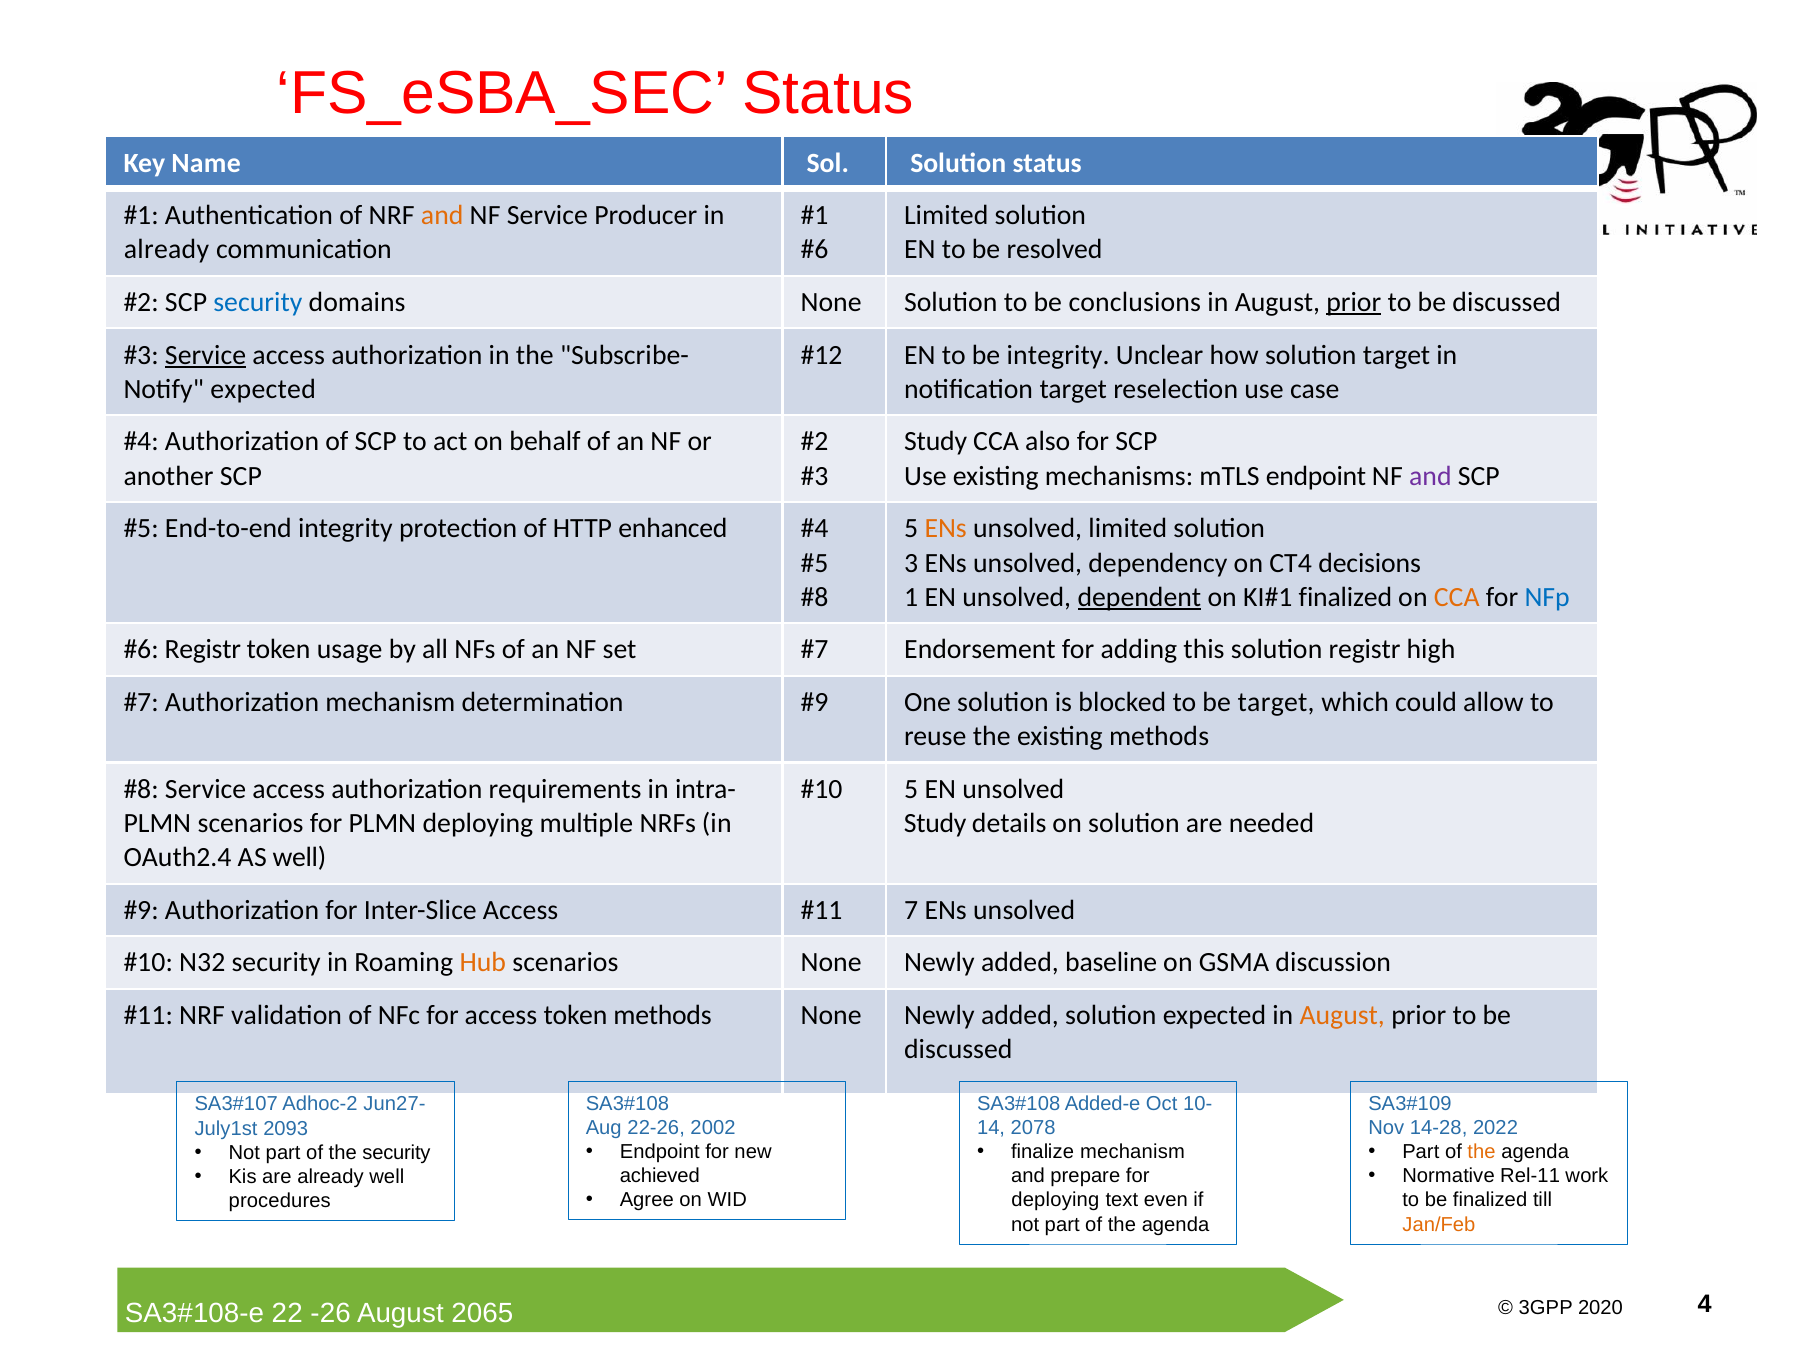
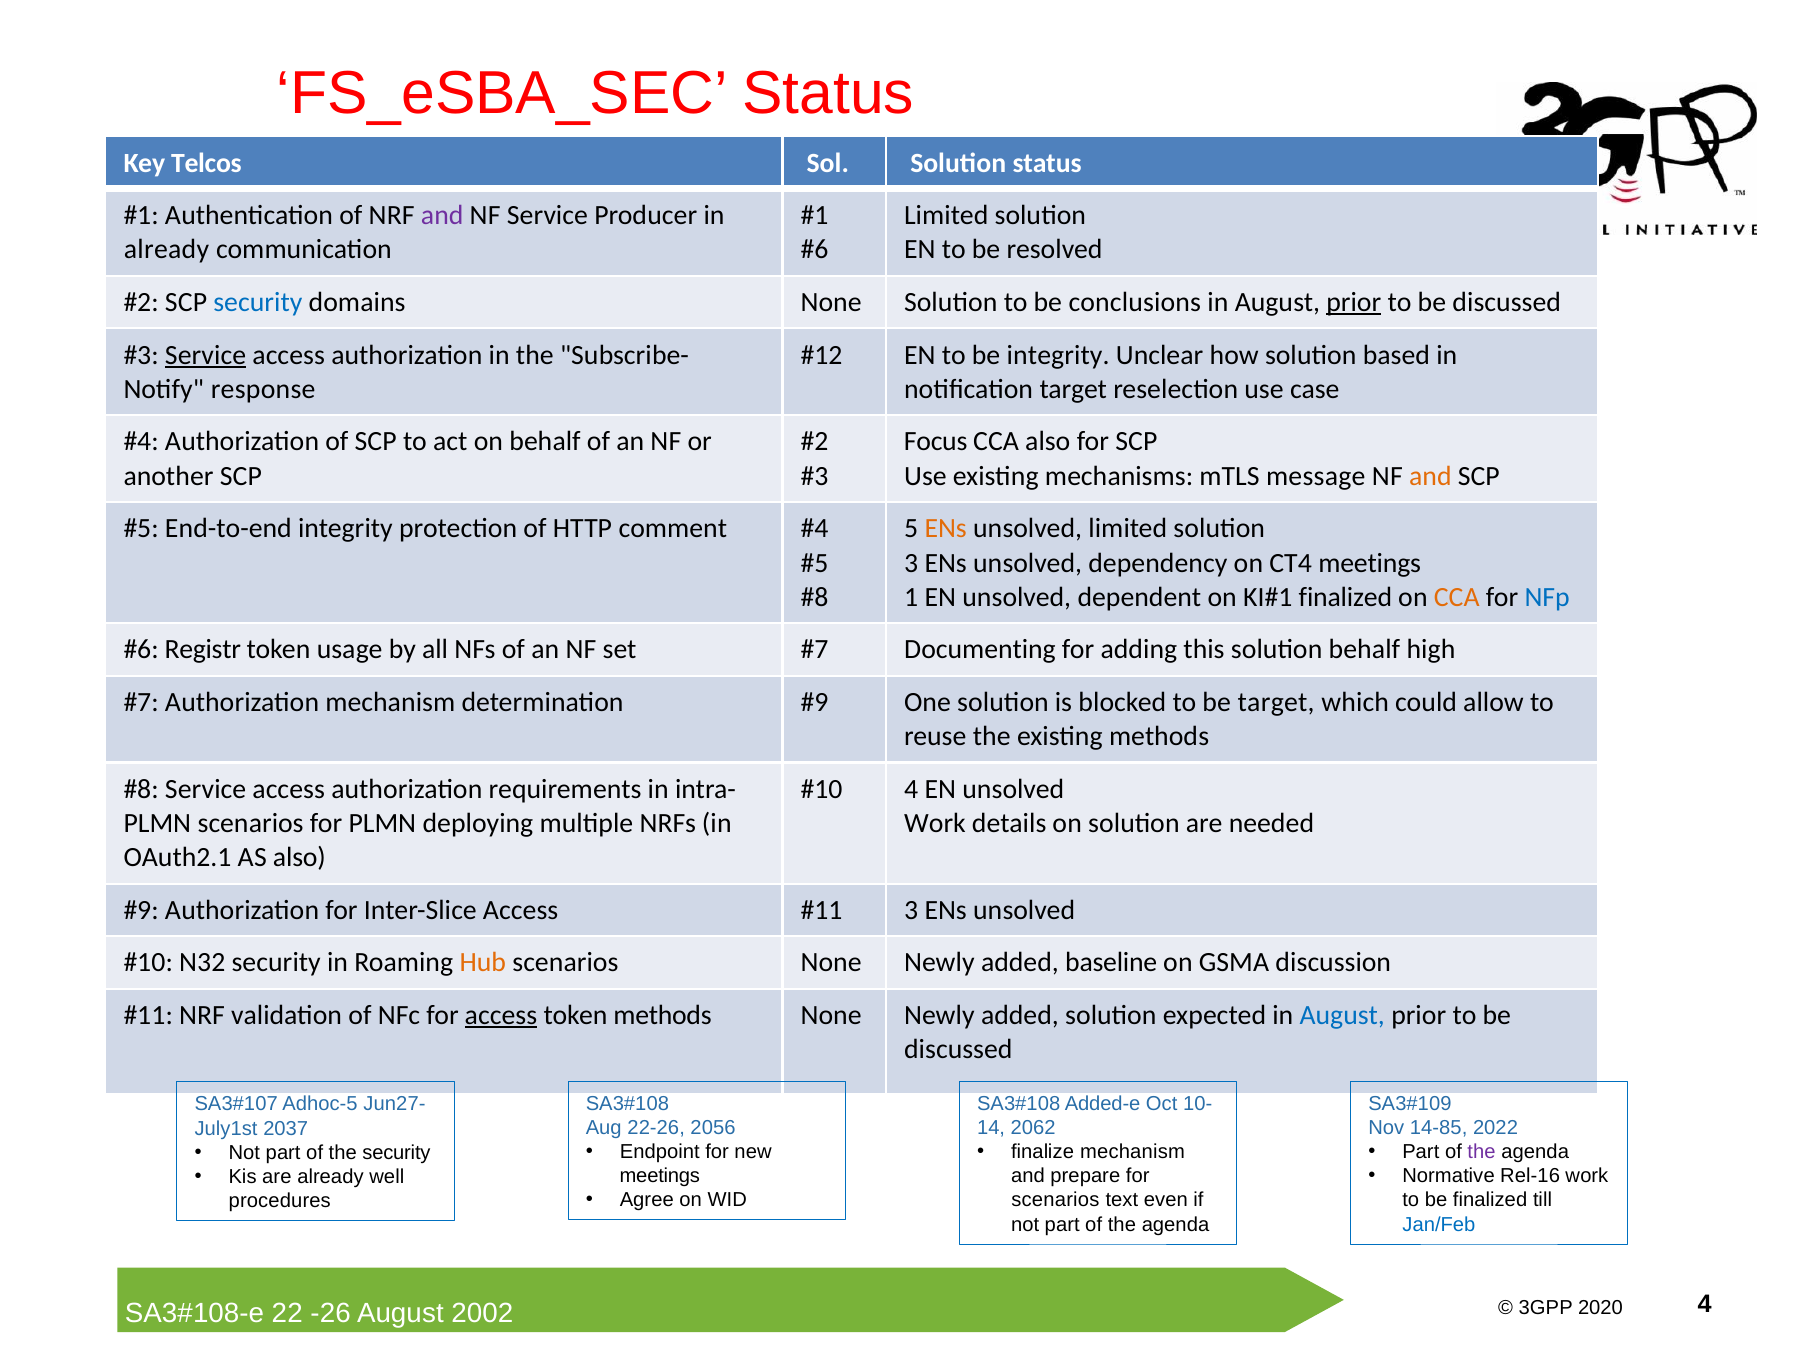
Name: Name -> Telcos (206, 163)
and colour: orange -> purple (442, 215)
solution target: target -> based (1396, 355)
expected: expected -> response (263, 389)
Study: Study -> Focus (936, 442)
mTLS endpoint: endpoint -> message (1316, 476)
and colour: purple -> orange (1430, 476)
enhanced: enhanced -> comment (673, 528)
CT4 decisions: decisions -> meetings (1370, 563)
dependent underline: present -> none (1139, 597)
Endorsement: Endorsement -> Documenting (980, 649)
solution registr: registr -> behalf (1364, 649)
5: 5 -> 4 (911, 789)
Study: Study -> Work (935, 823)
OAuth2.4: OAuth2.4 -> OAuth2.1 (177, 857)
AS well: well -> also (299, 857)
7: 7 -> 3 (911, 910)
access underline: none -> present (501, 1015)
August colour: orange -> blue (1342, 1015)
Adhoc-2: Adhoc-2 -> Adhoc-5 (320, 1104)
2002: 2002 -> 2056 (713, 1127)
2078: 2078 -> 2062 (1033, 1127)
14-28: 14-28 -> 14-85 (1439, 1127)
2093: 2093 -> 2037 (286, 1128)
the colour: orange -> purple (1481, 1151)
Rel-11: Rel-11 -> Rel-16 (1530, 1176)
achieved: achieved -> meetings (660, 1176)
deploying: deploying -> scenarios (1055, 1200)
Jan/Feb colour: orange -> blue (1439, 1224)
2065: 2065 -> 2002 (482, 1312)
